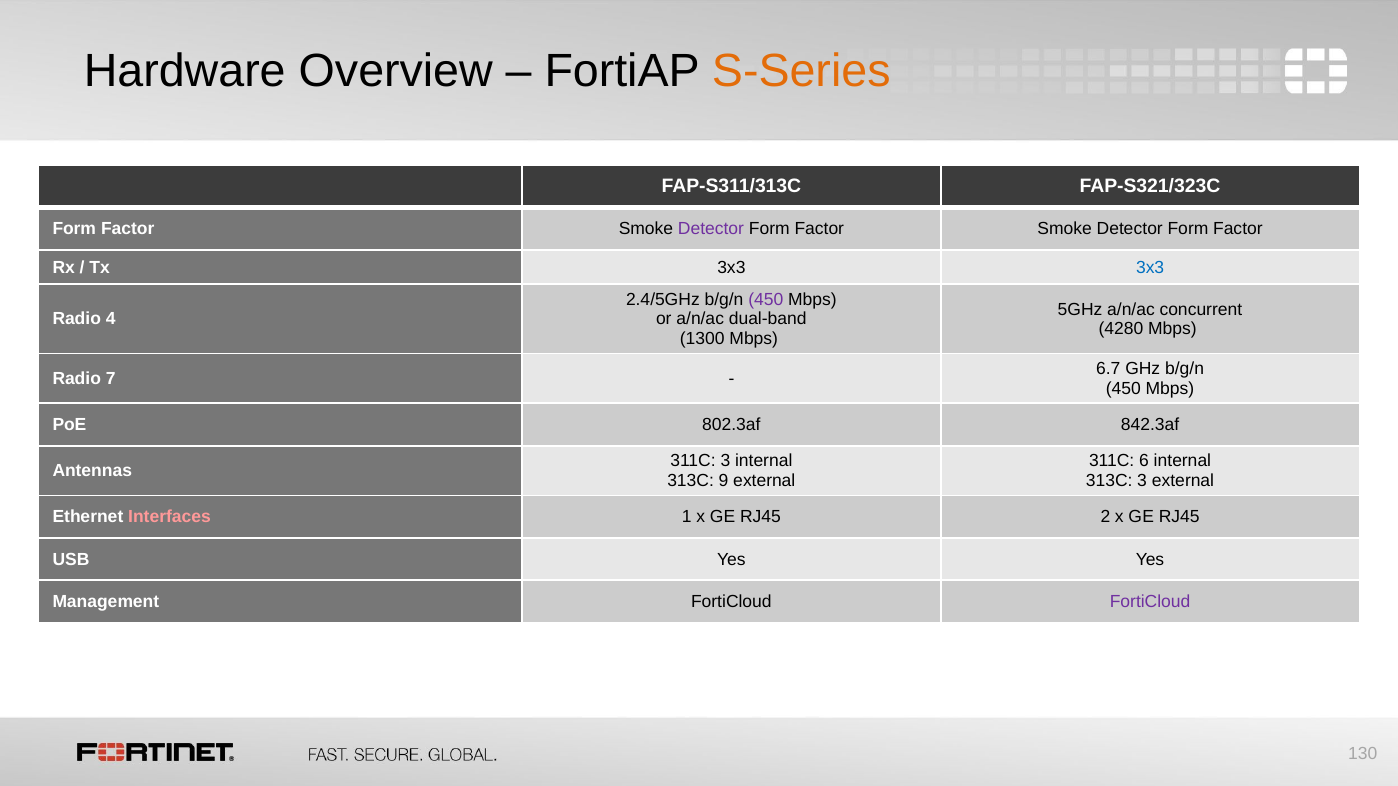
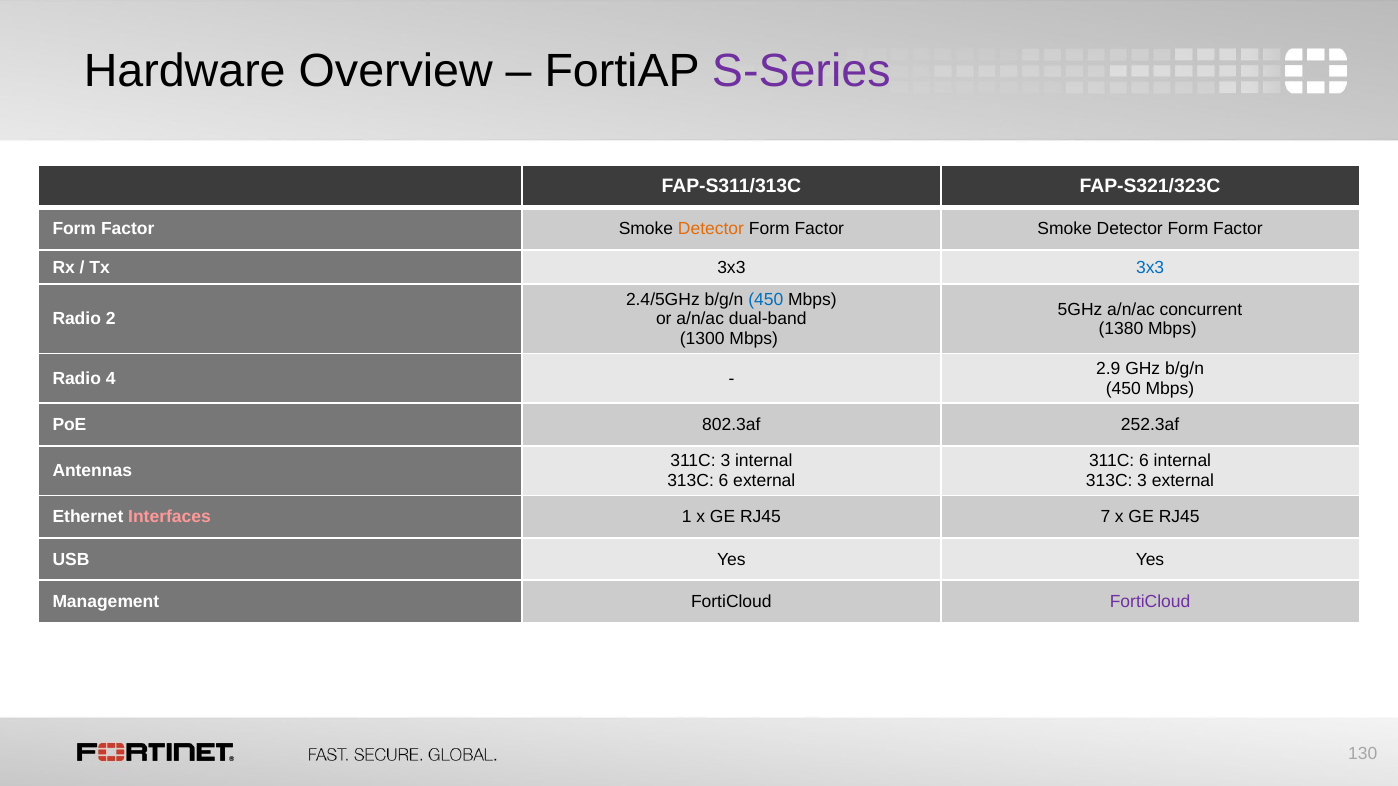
S-Series colour: orange -> purple (801, 71)
Detector colour: purple -> orange (711, 229)
450 colour: purple -> blue (766, 300)
4: 4 -> 2 (111, 319)
4280: 4280 -> 1380 (1121, 329)
6.7: 6.7 -> 2.9 (1108, 369)
7: 7 -> 4 (111, 379)
842.3af: 842.3af -> 252.3af (1150, 425)
313C 9: 9 -> 6 (723, 481)
2: 2 -> 7 (1105, 517)
